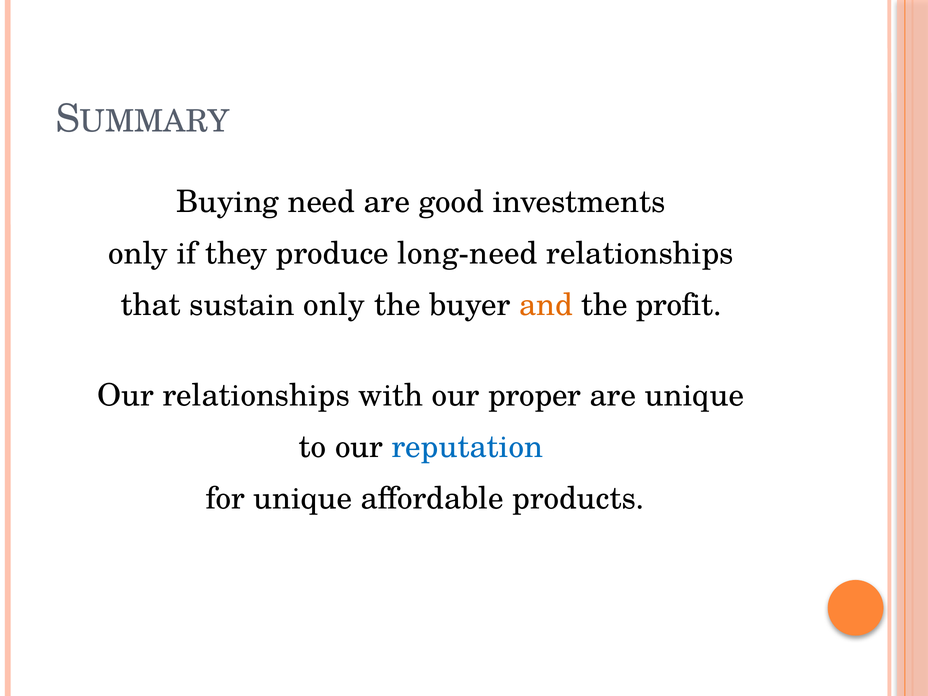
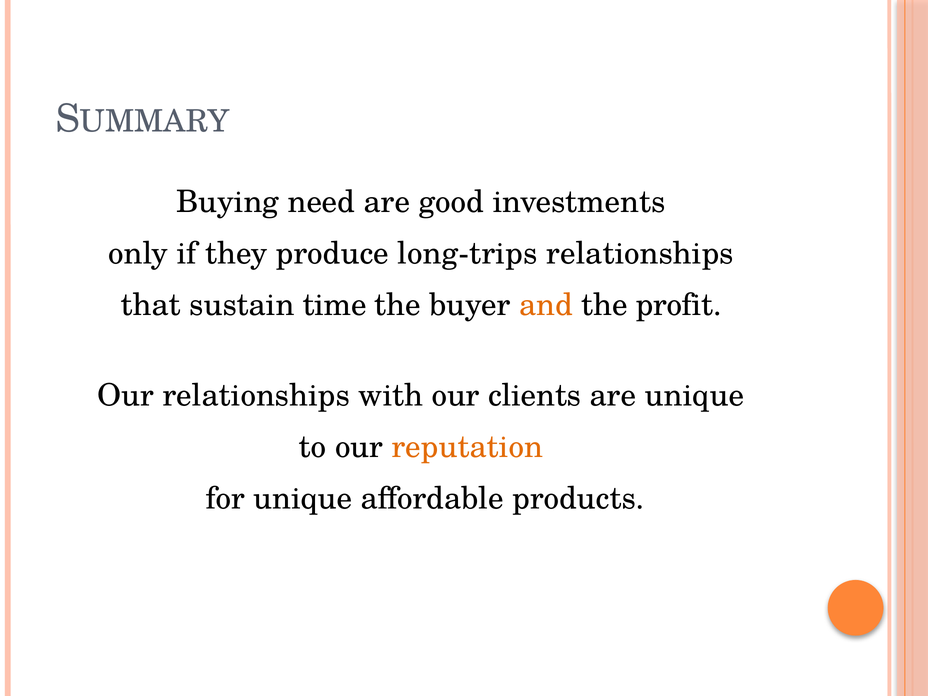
long-need: long-need -> long-trips (467, 254)
sustain only: only -> time (335, 305)
proper: proper -> clients (535, 395)
reputation colour: blue -> orange (467, 447)
